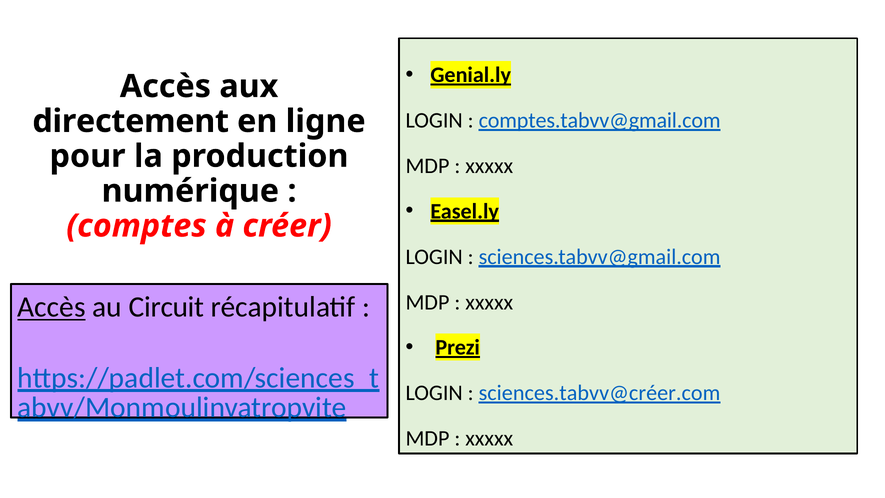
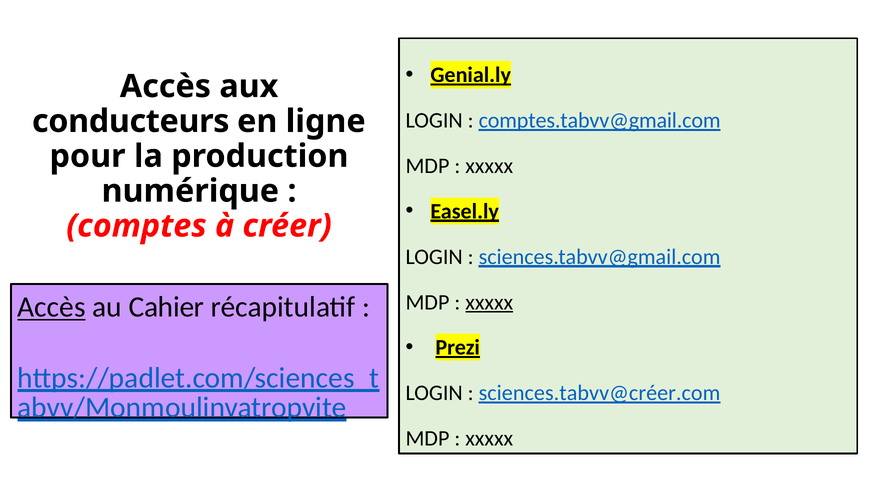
directement: directement -> conducteurs (131, 121)
xxxxx underline: none -> present (489, 302)
Circuit: Circuit -> Cahier (166, 307)
